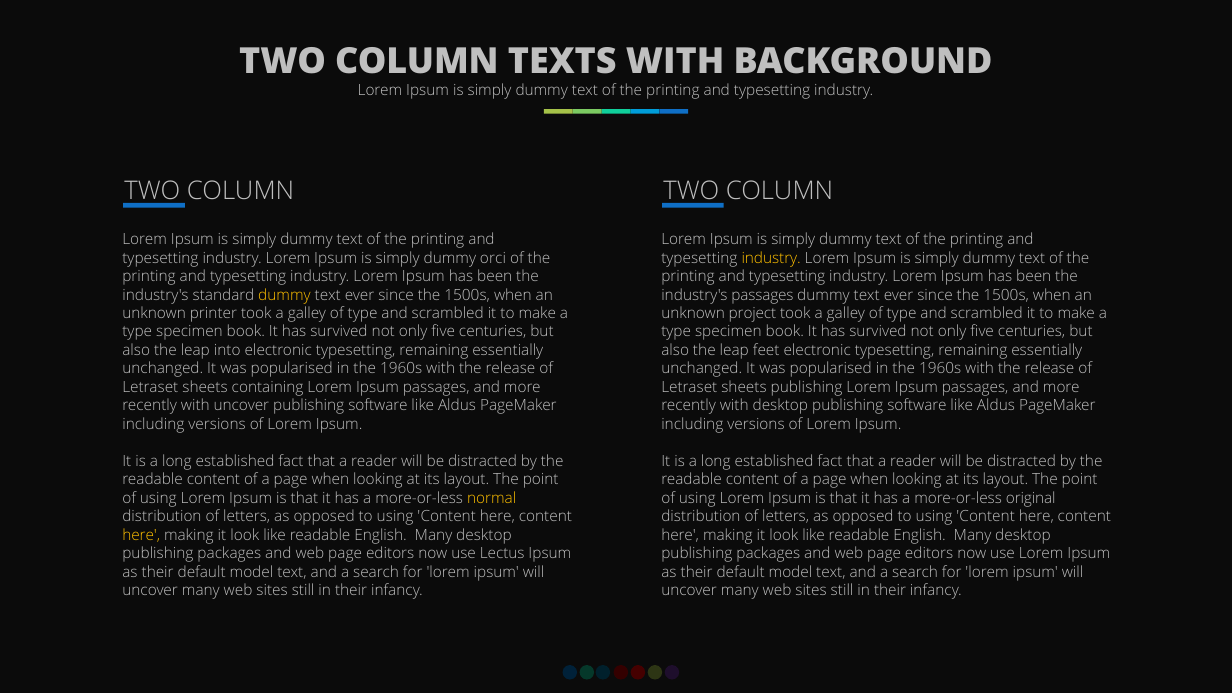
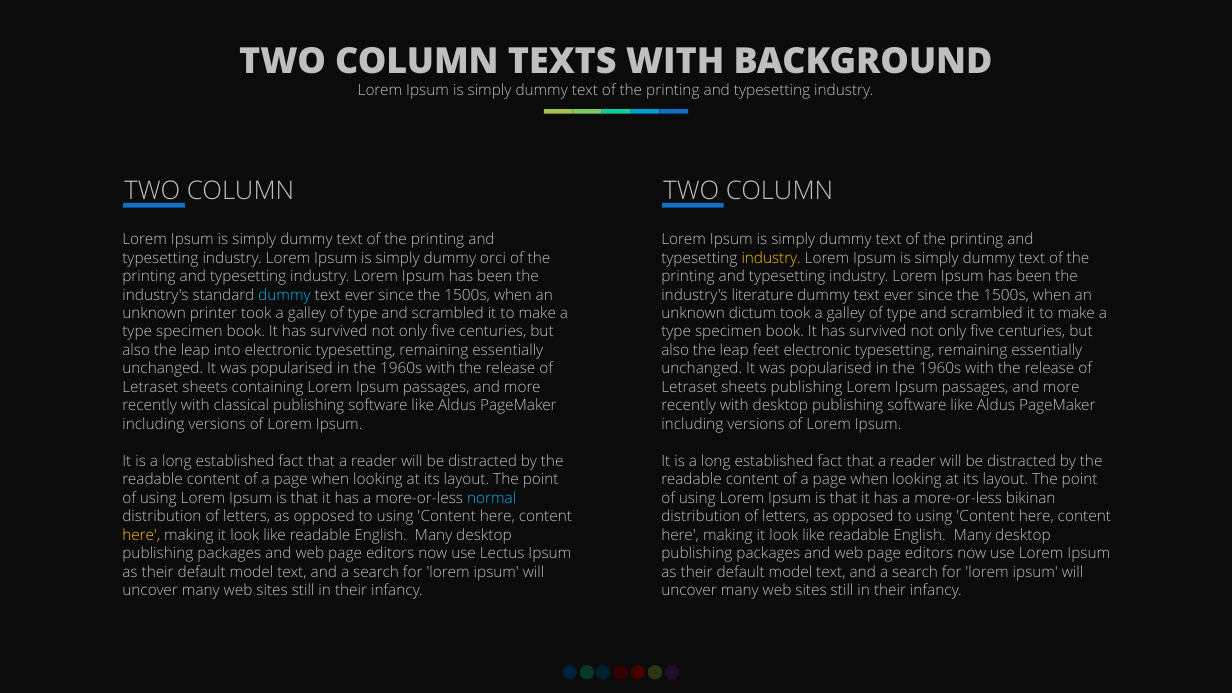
dummy colour: yellow -> light blue (284, 295)
industry's passages: passages -> literature (763, 295)
project: project -> dictum (752, 313)
with uncover: uncover -> classical (241, 406)
normal colour: yellow -> light blue (492, 498)
original: original -> bikinan (1031, 498)
